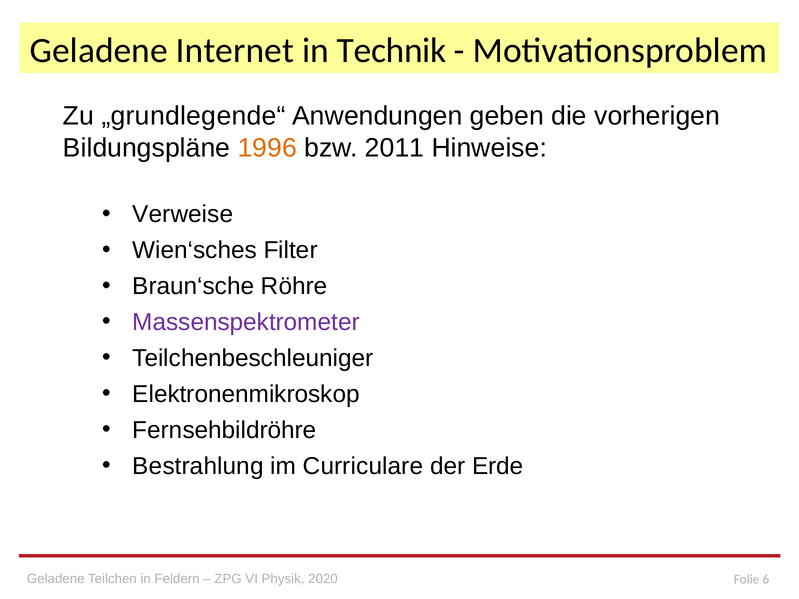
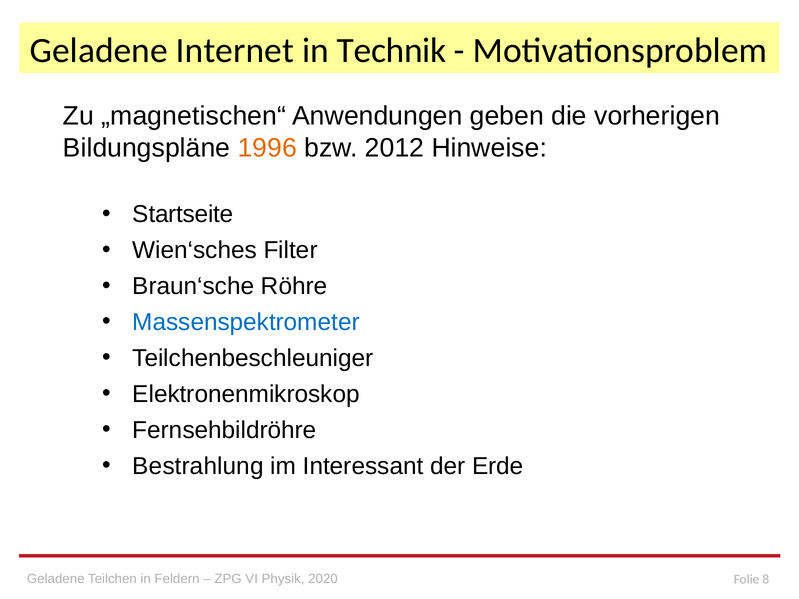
„grundlegende“: „grundlegende“ -> „magnetischen“ (194, 116)
2011: 2011 -> 2012 (395, 148)
Verweise: Verweise -> Startseite (183, 215)
Massenspektrometer colour: purple -> blue (246, 322)
Curriculare: Curriculare -> Interessant (363, 466)
6: 6 -> 8 (766, 580)
